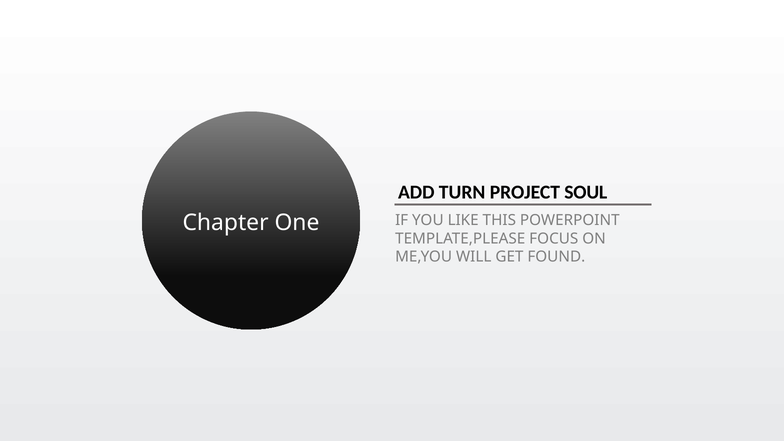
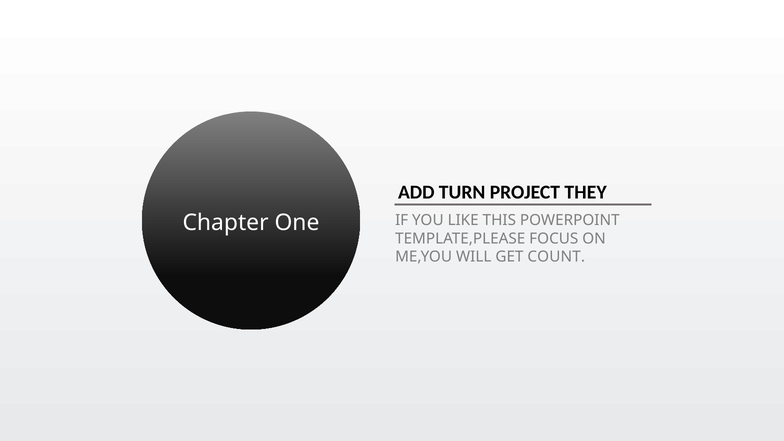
SOUL: SOUL -> THEY (586, 193)
FOUND: FOUND -> COUNT (556, 257)
